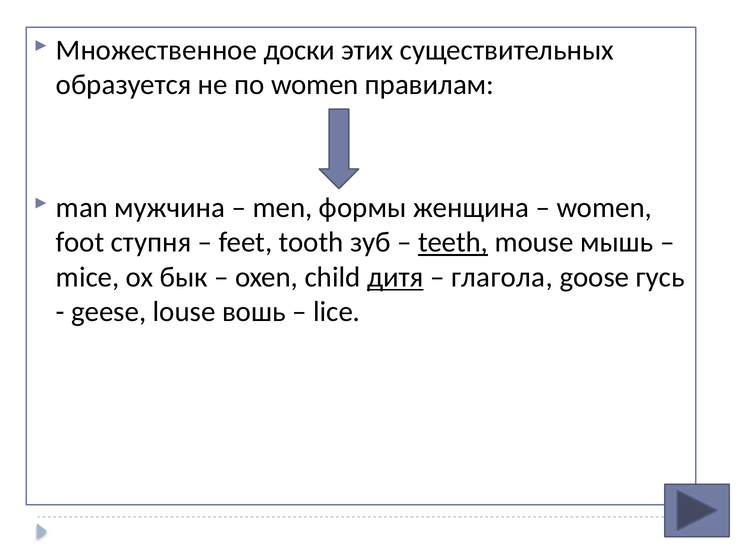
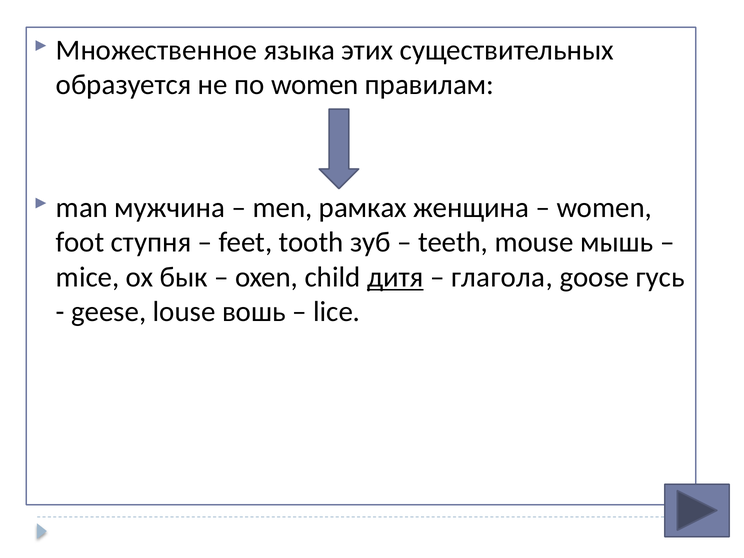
доски: доски -> языка (299, 50)
формы: формы -> рамках (363, 208)
teeth underline: present -> none (453, 242)
